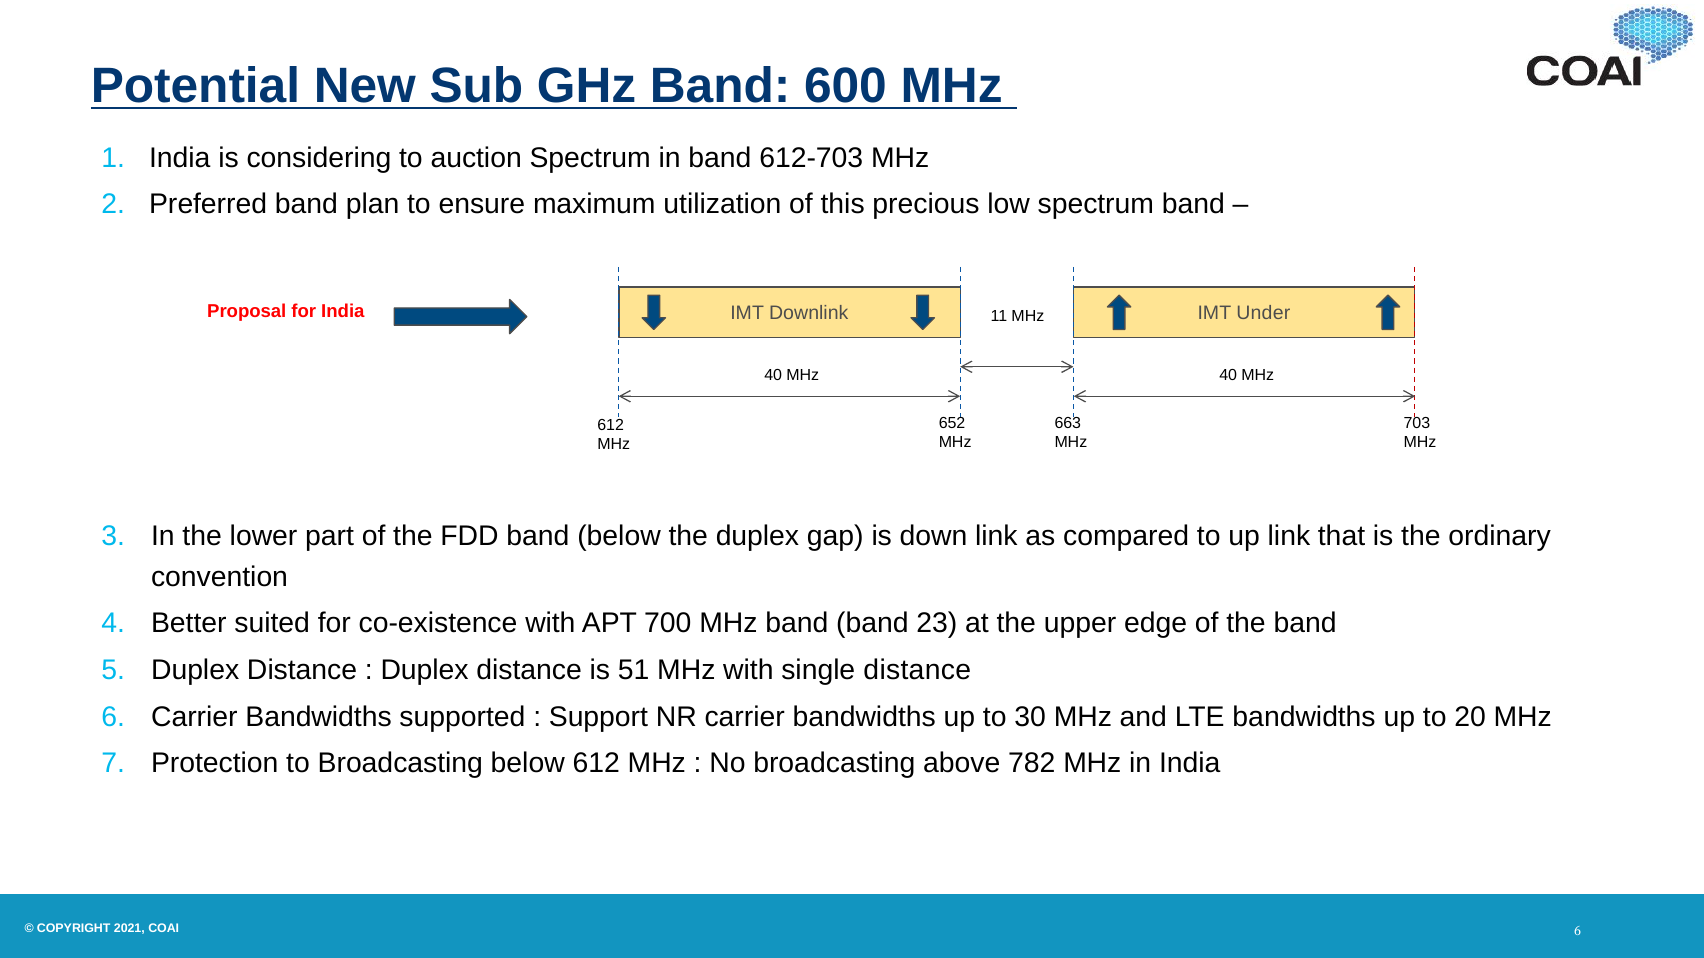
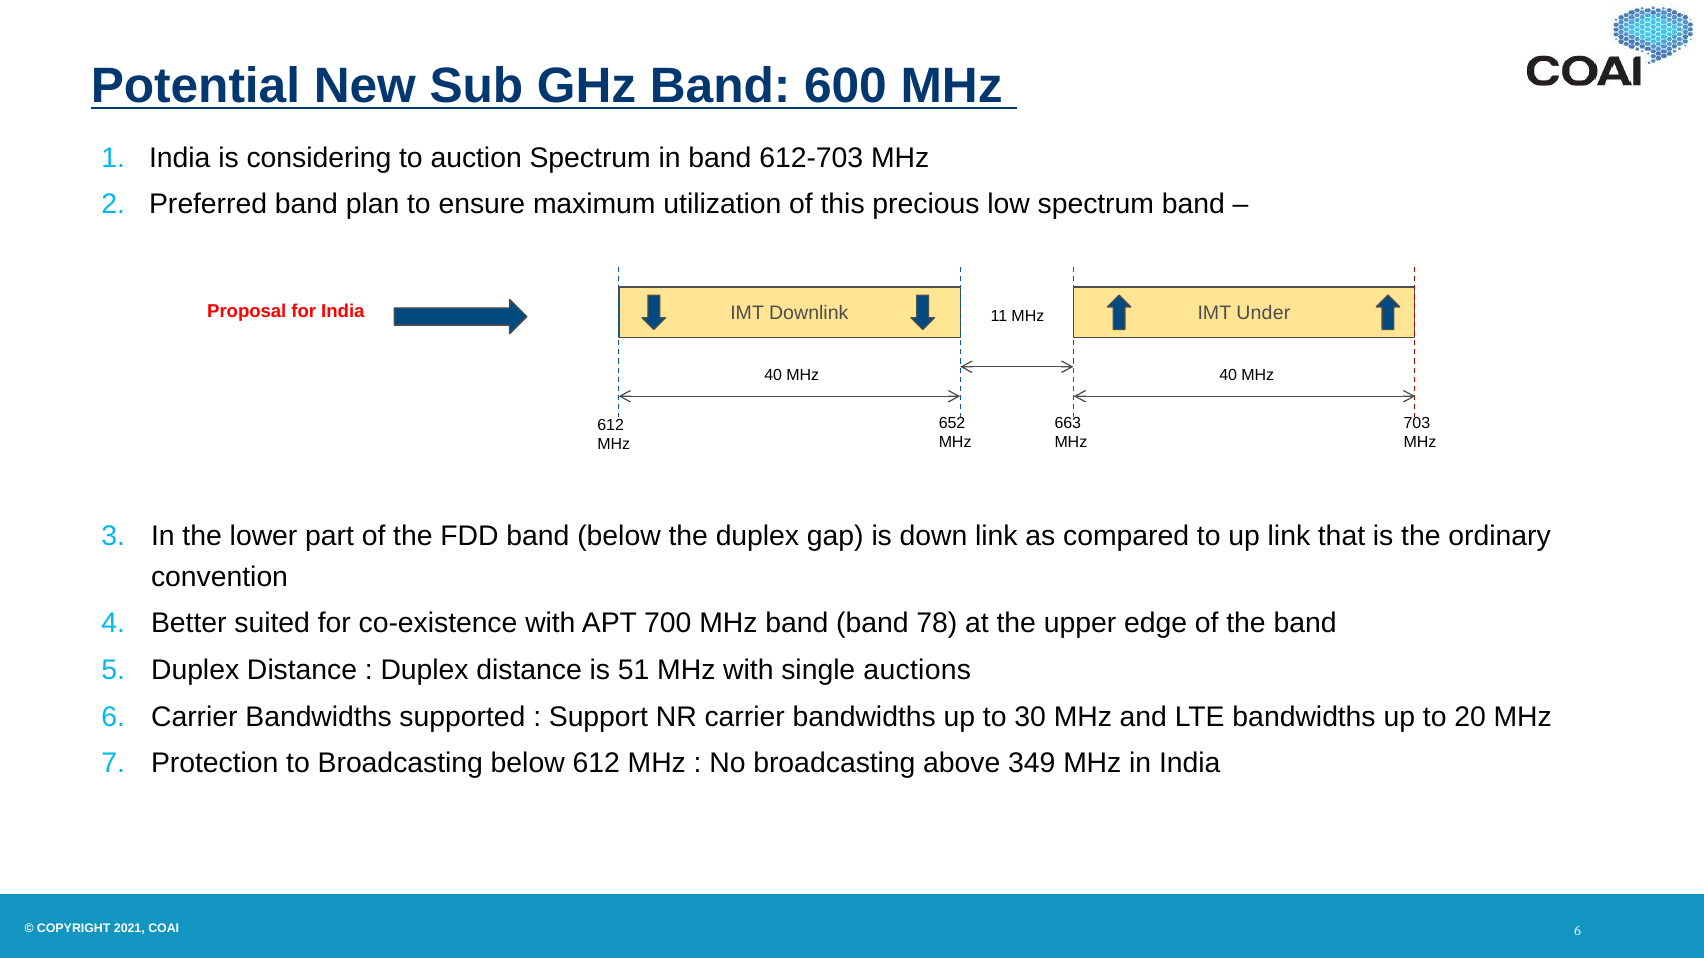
23: 23 -> 78 (937, 624)
single distance: distance -> auctions (917, 670)
782: 782 -> 349 (1032, 764)
